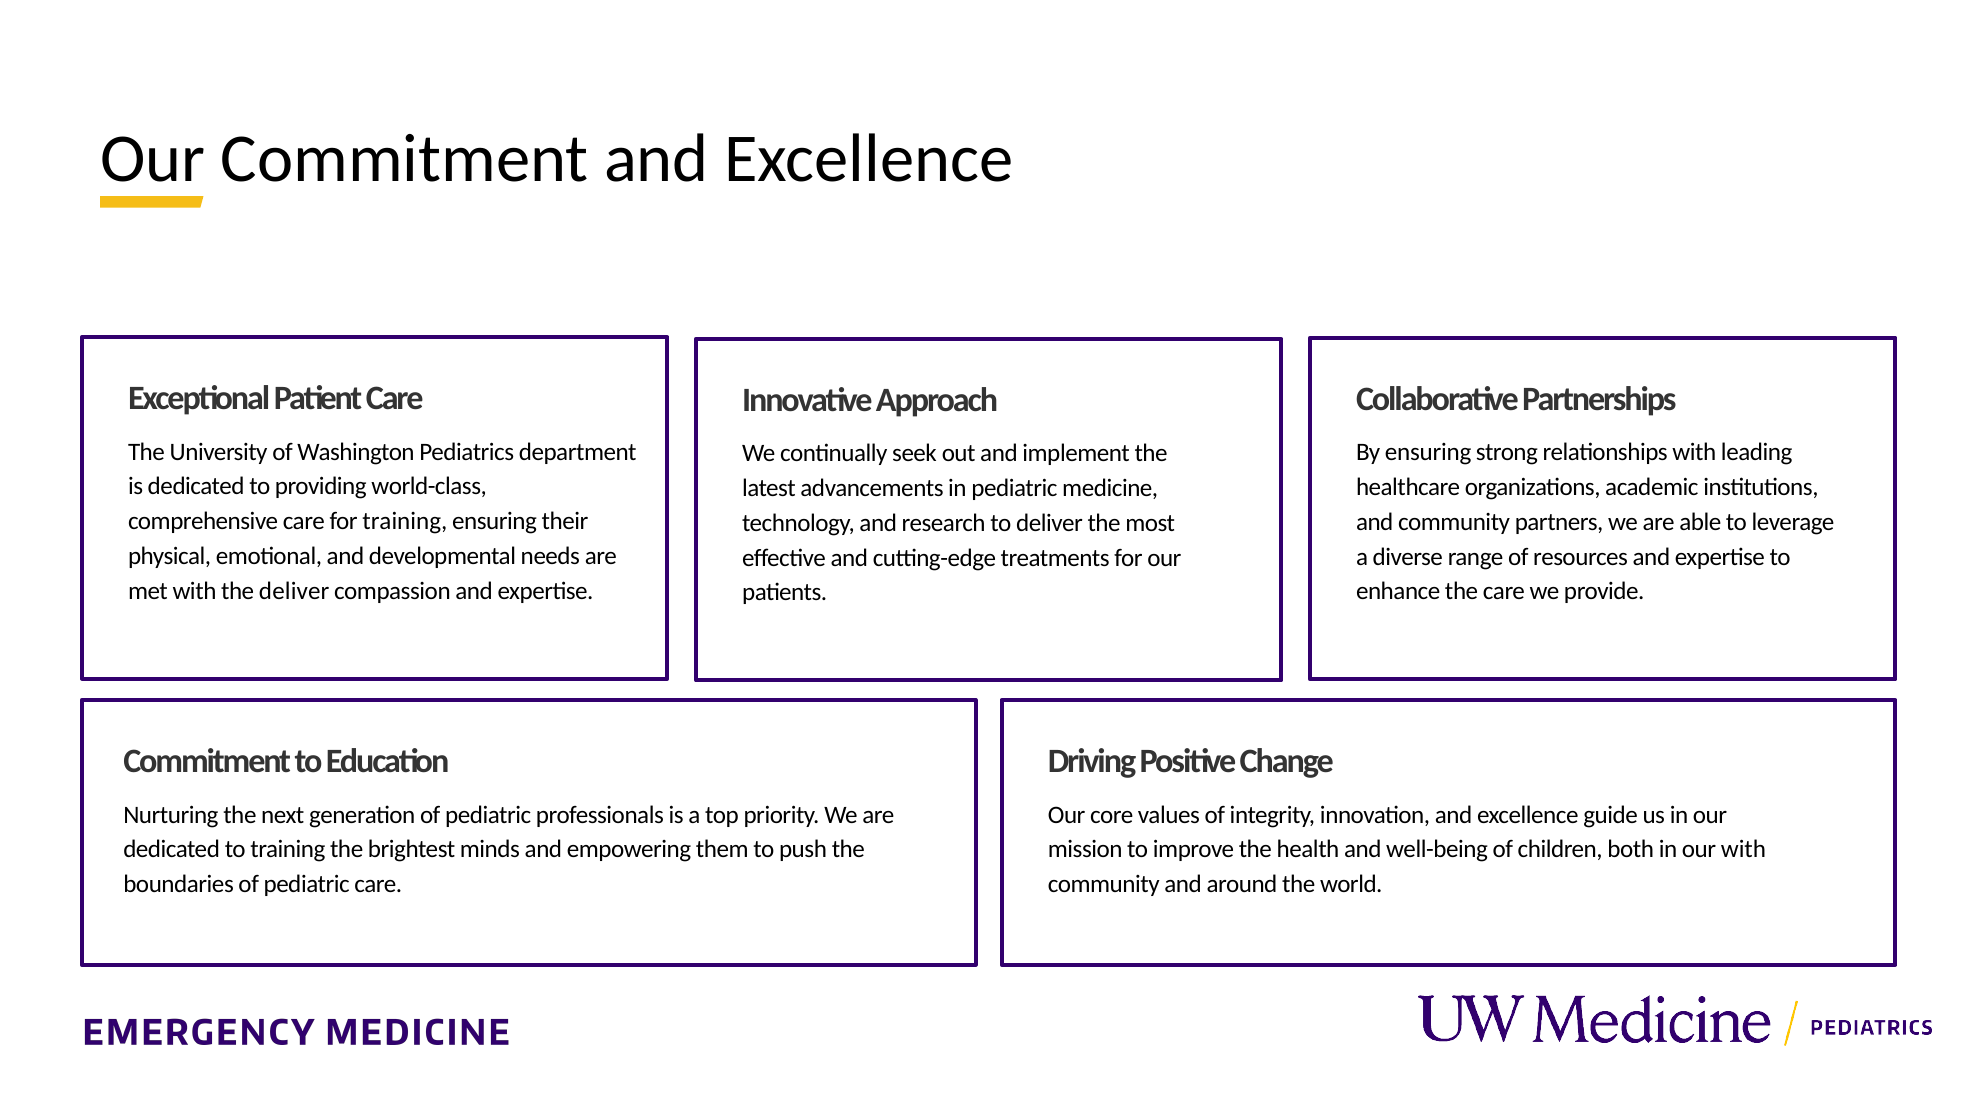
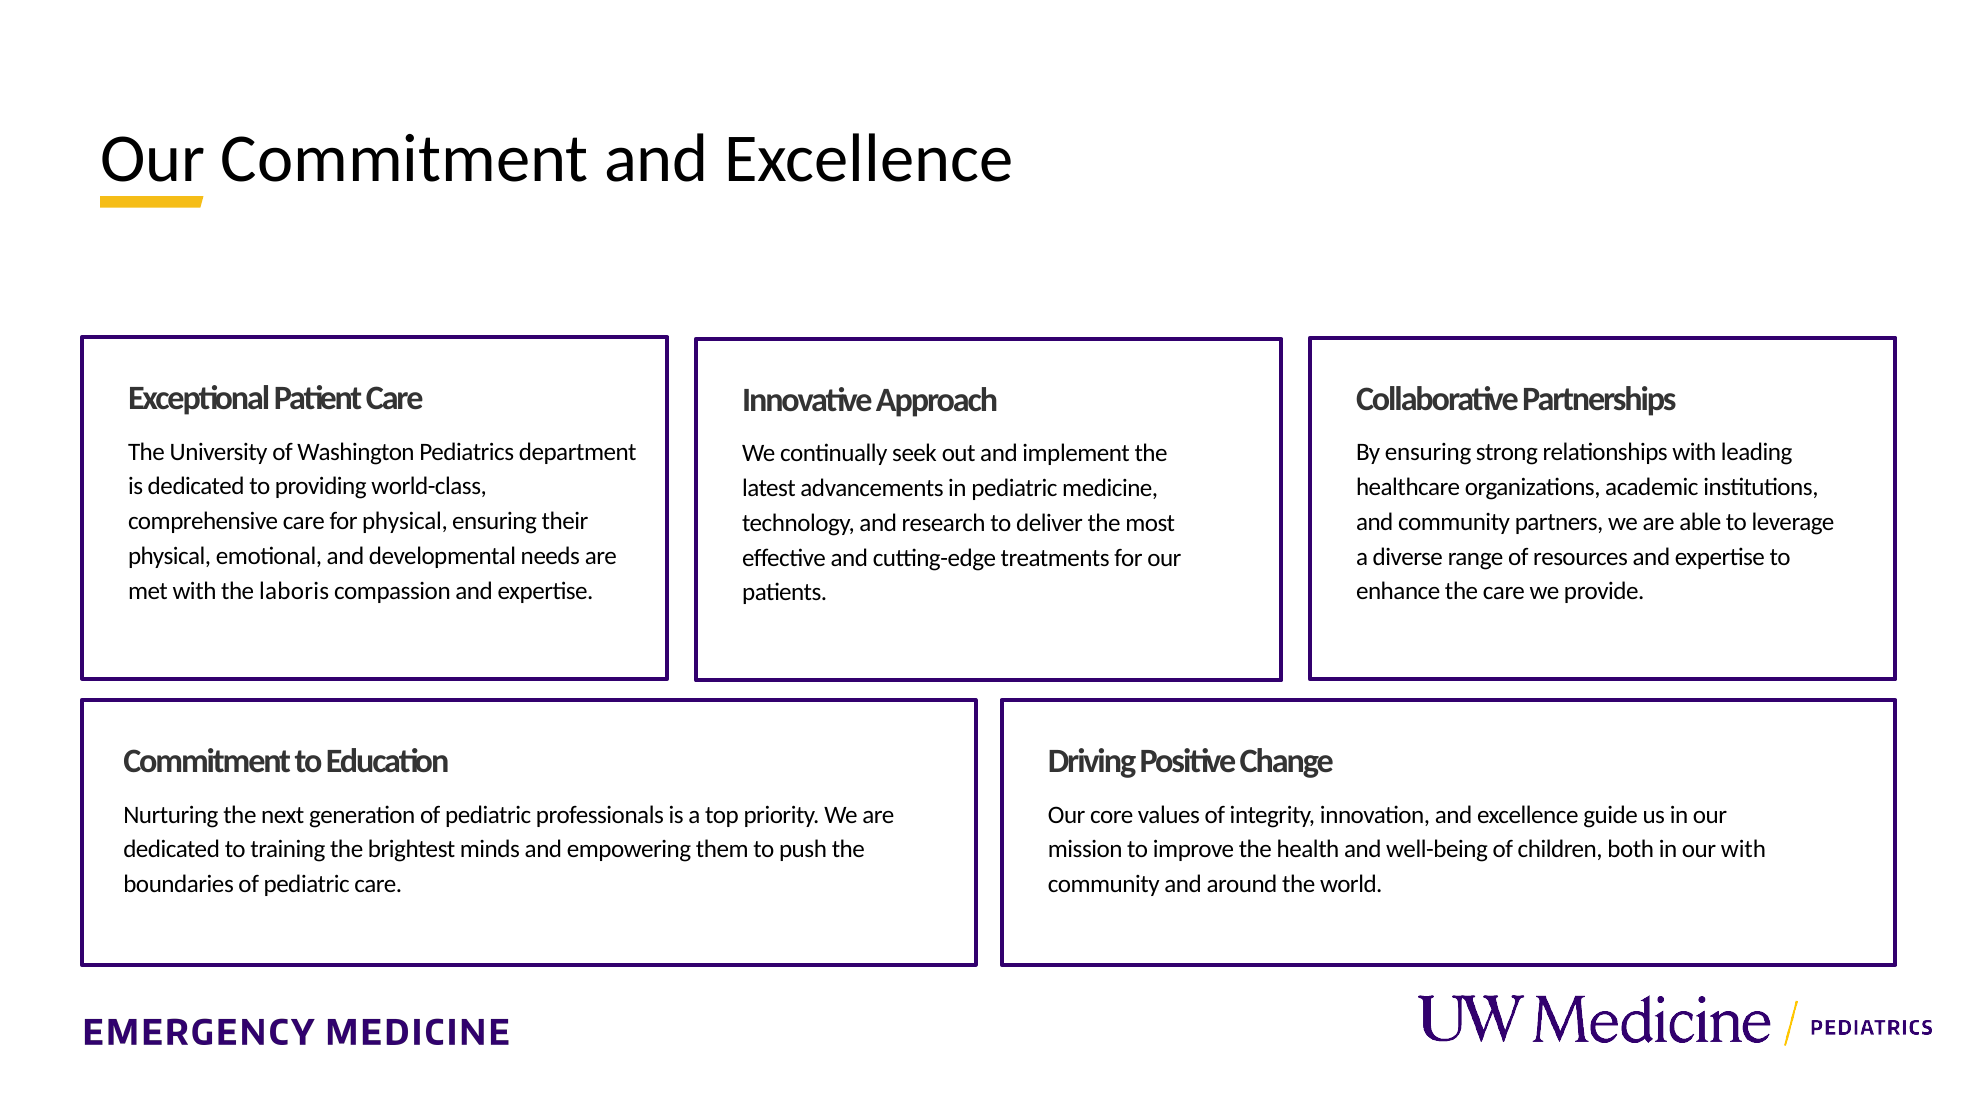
for training: training -> physical (405, 521)
the deliver: deliver -> laboris (294, 591)
